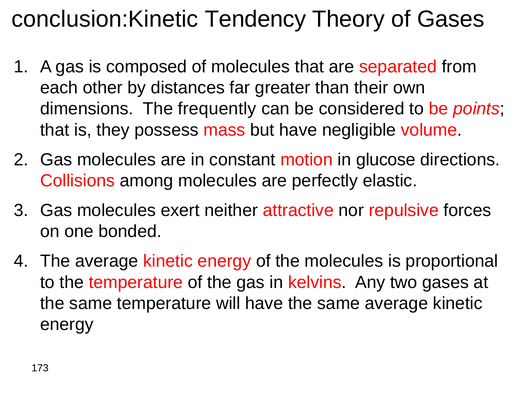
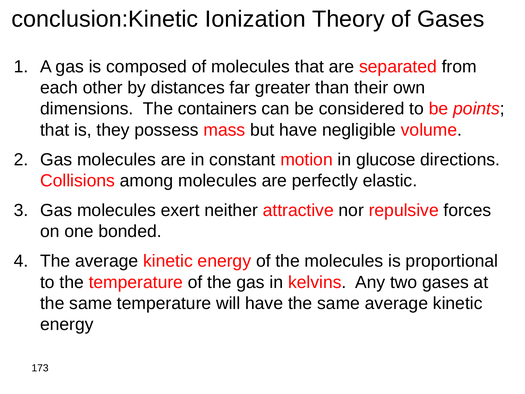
Tendency: Tendency -> Ionization (255, 19)
frequently: frequently -> containers (217, 109)
